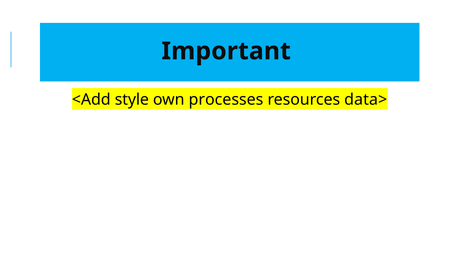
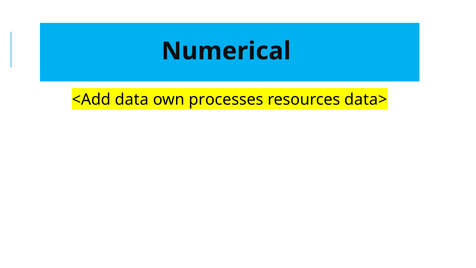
Important: Important -> Numerical (226, 51)
style: style -> data (132, 100)
